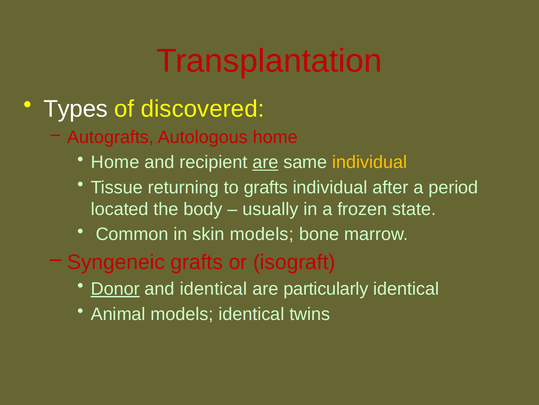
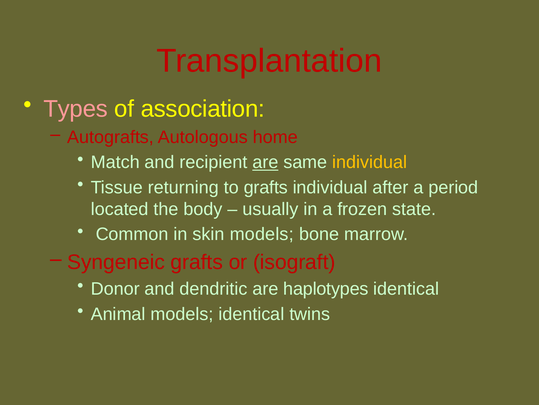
Types colour: white -> pink (76, 109)
discovered: discovered -> association (203, 109)
Home: Home -> Match (115, 162)
Donor underline: present -> none (115, 288)
and identical: identical -> dendritic (213, 288)
particularly: particularly -> haplotypes (326, 288)
